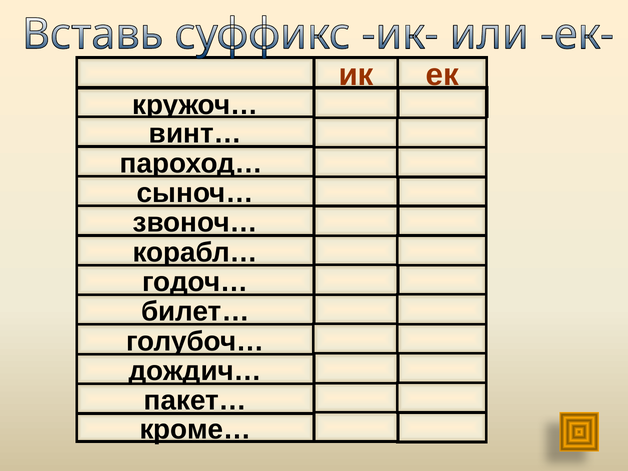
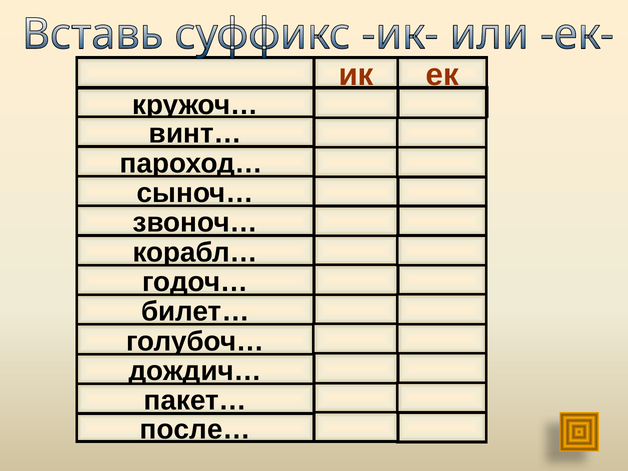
кроме…: кроме… -> после… (195, 429)
